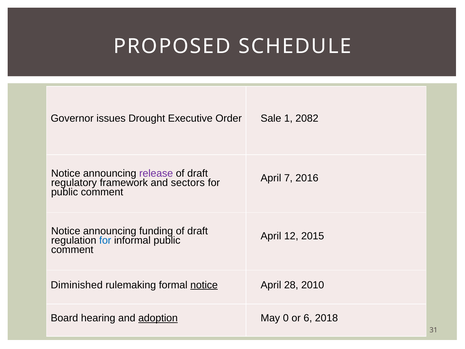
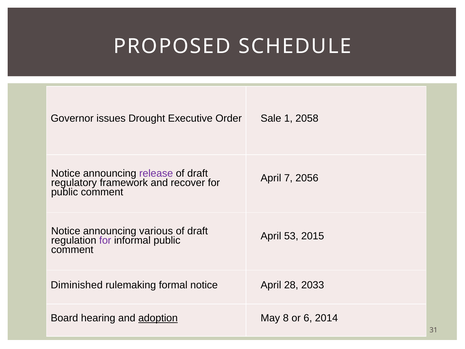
2082: 2082 -> 2058 (307, 118)
2016: 2016 -> 2056 (307, 178)
sectors: sectors -> recover (188, 183)
funding: funding -> various (156, 231)
12: 12 -> 53 (291, 236)
for colour: blue -> purple (105, 240)
notice underline: present -> none (204, 285)
2010: 2010 -> 2033 (313, 285)
0: 0 -> 8 (286, 318)
2018: 2018 -> 2014 (326, 318)
